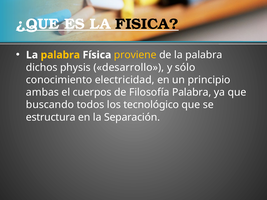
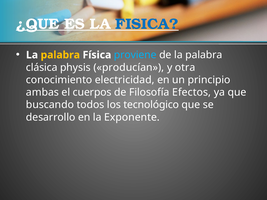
FISICA colour: black -> blue (147, 24)
proviene colour: yellow -> light blue (135, 55)
dichos: dichos -> clásica (42, 67)
desarrollo: desarrollo -> producían (129, 67)
sólo: sólo -> otra (185, 67)
Filosofía Palabra: Palabra -> Efectos (192, 92)
estructura: estructura -> desarrollo (51, 117)
Separación: Separación -> Exponente (132, 117)
